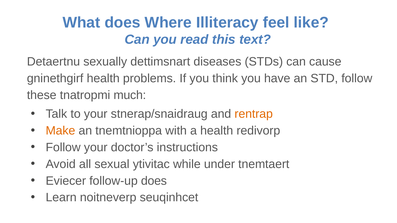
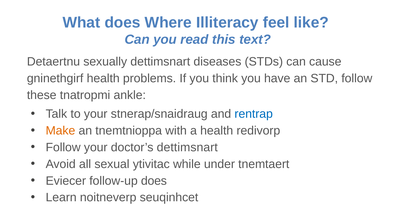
much: much -> ankle (130, 95)
rentrap colour: orange -> blue (254, 114)
doctor’s instructions: instructions -> dettimsnart (187, 148)
